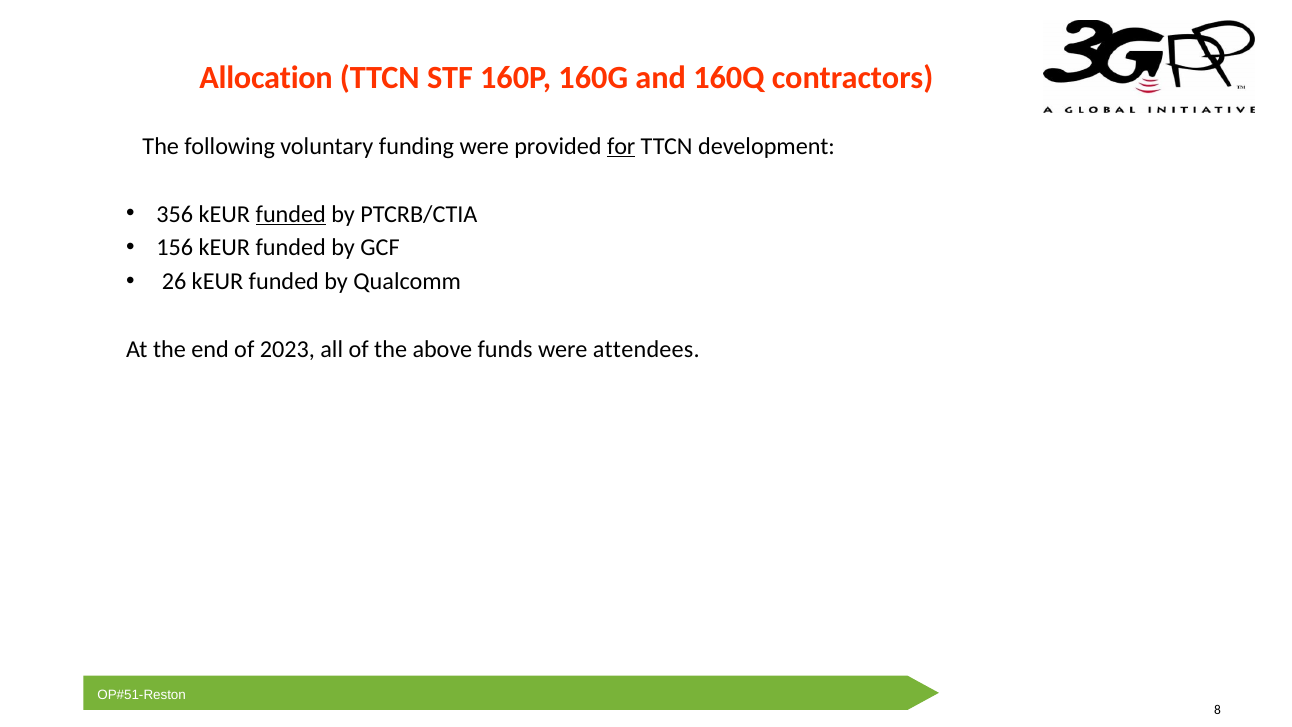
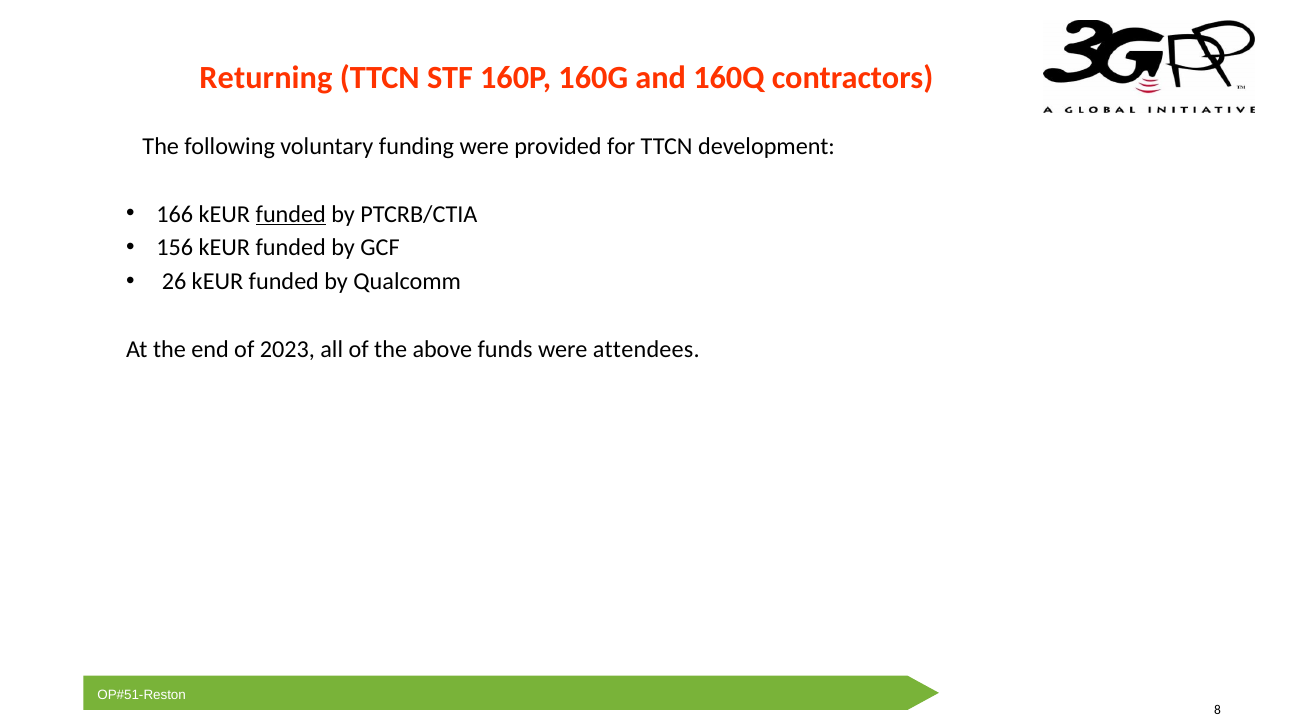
Allocation: Allocation -> Returning (266, 78)
for underline: present -> none (621, 146)
356: 356 -> 166 (175, 214)
